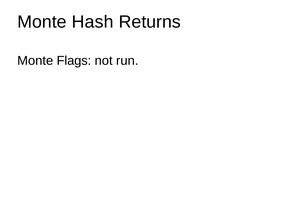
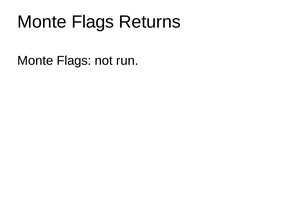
Hash: Hash -> Flags (93, 22)
